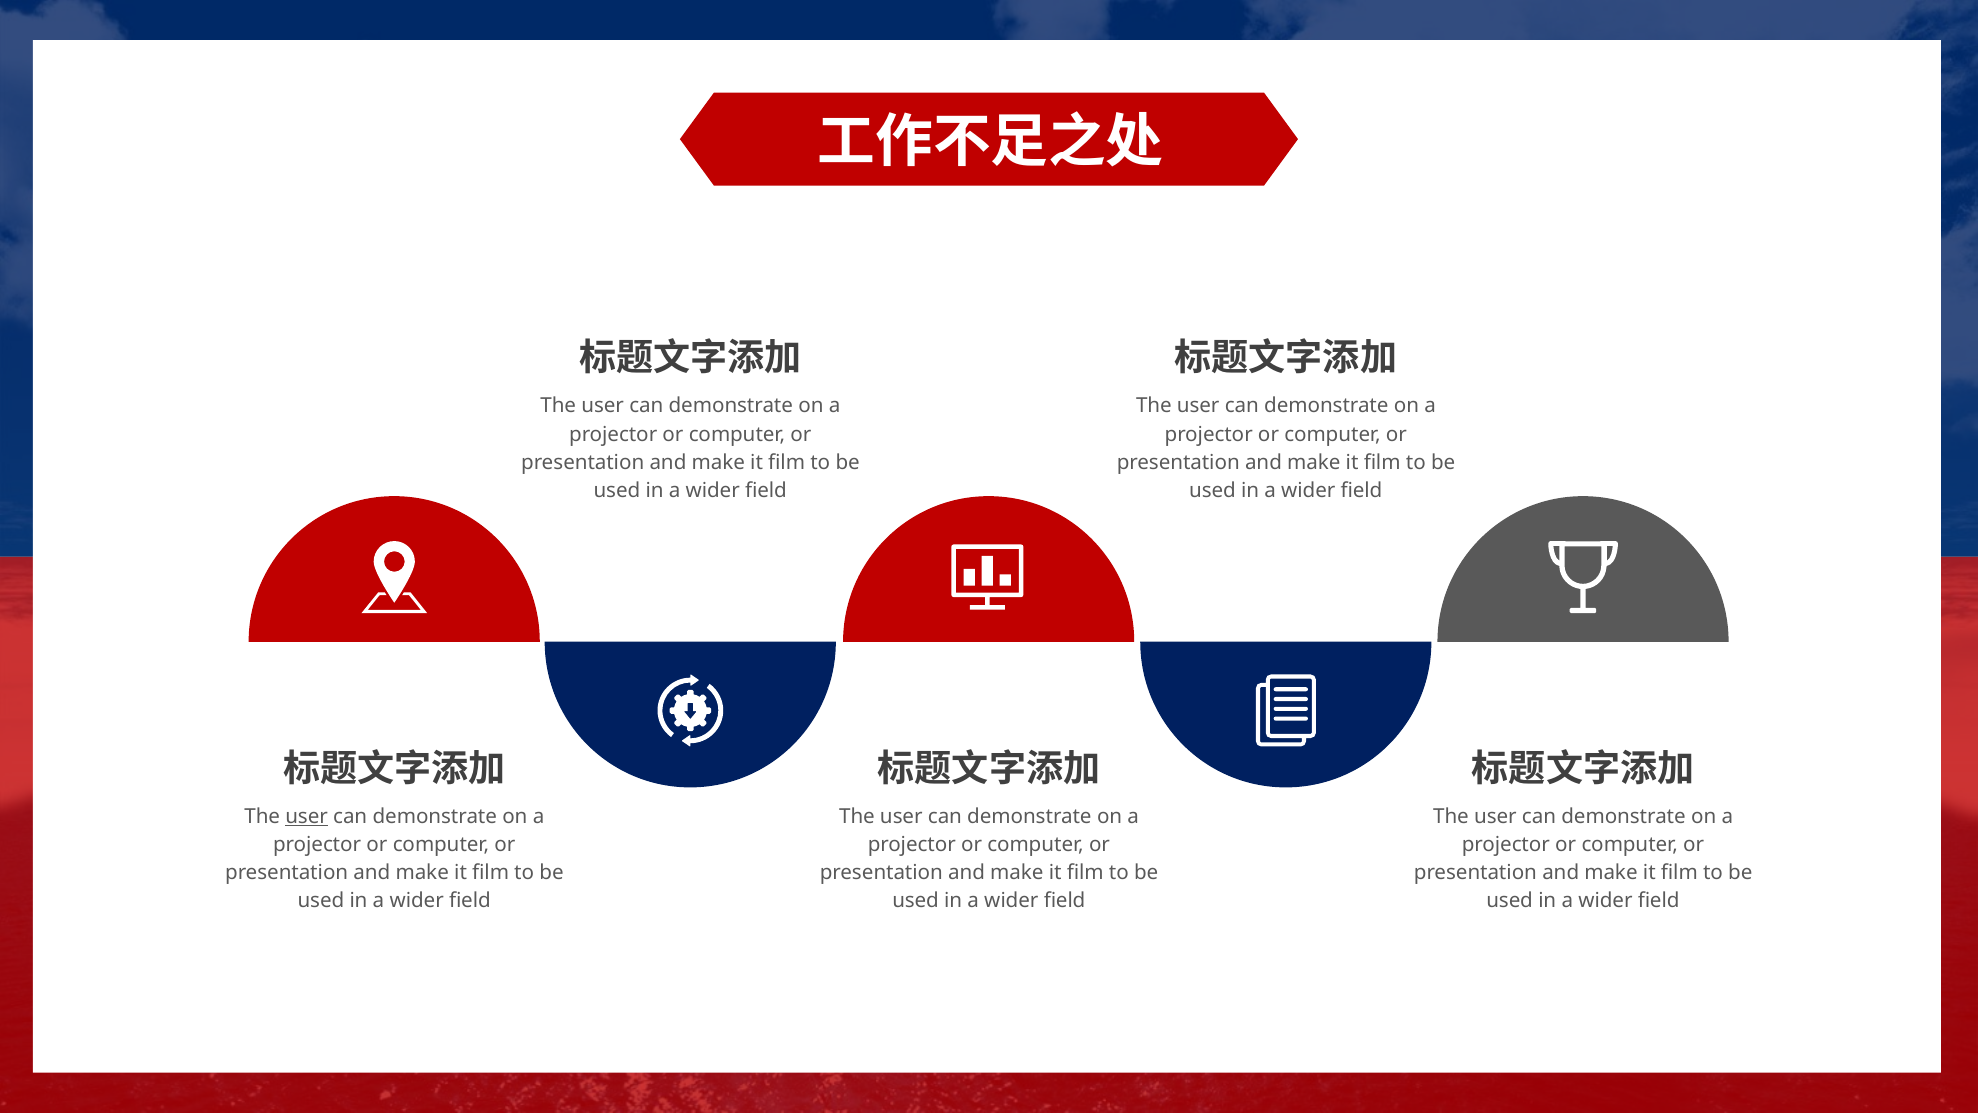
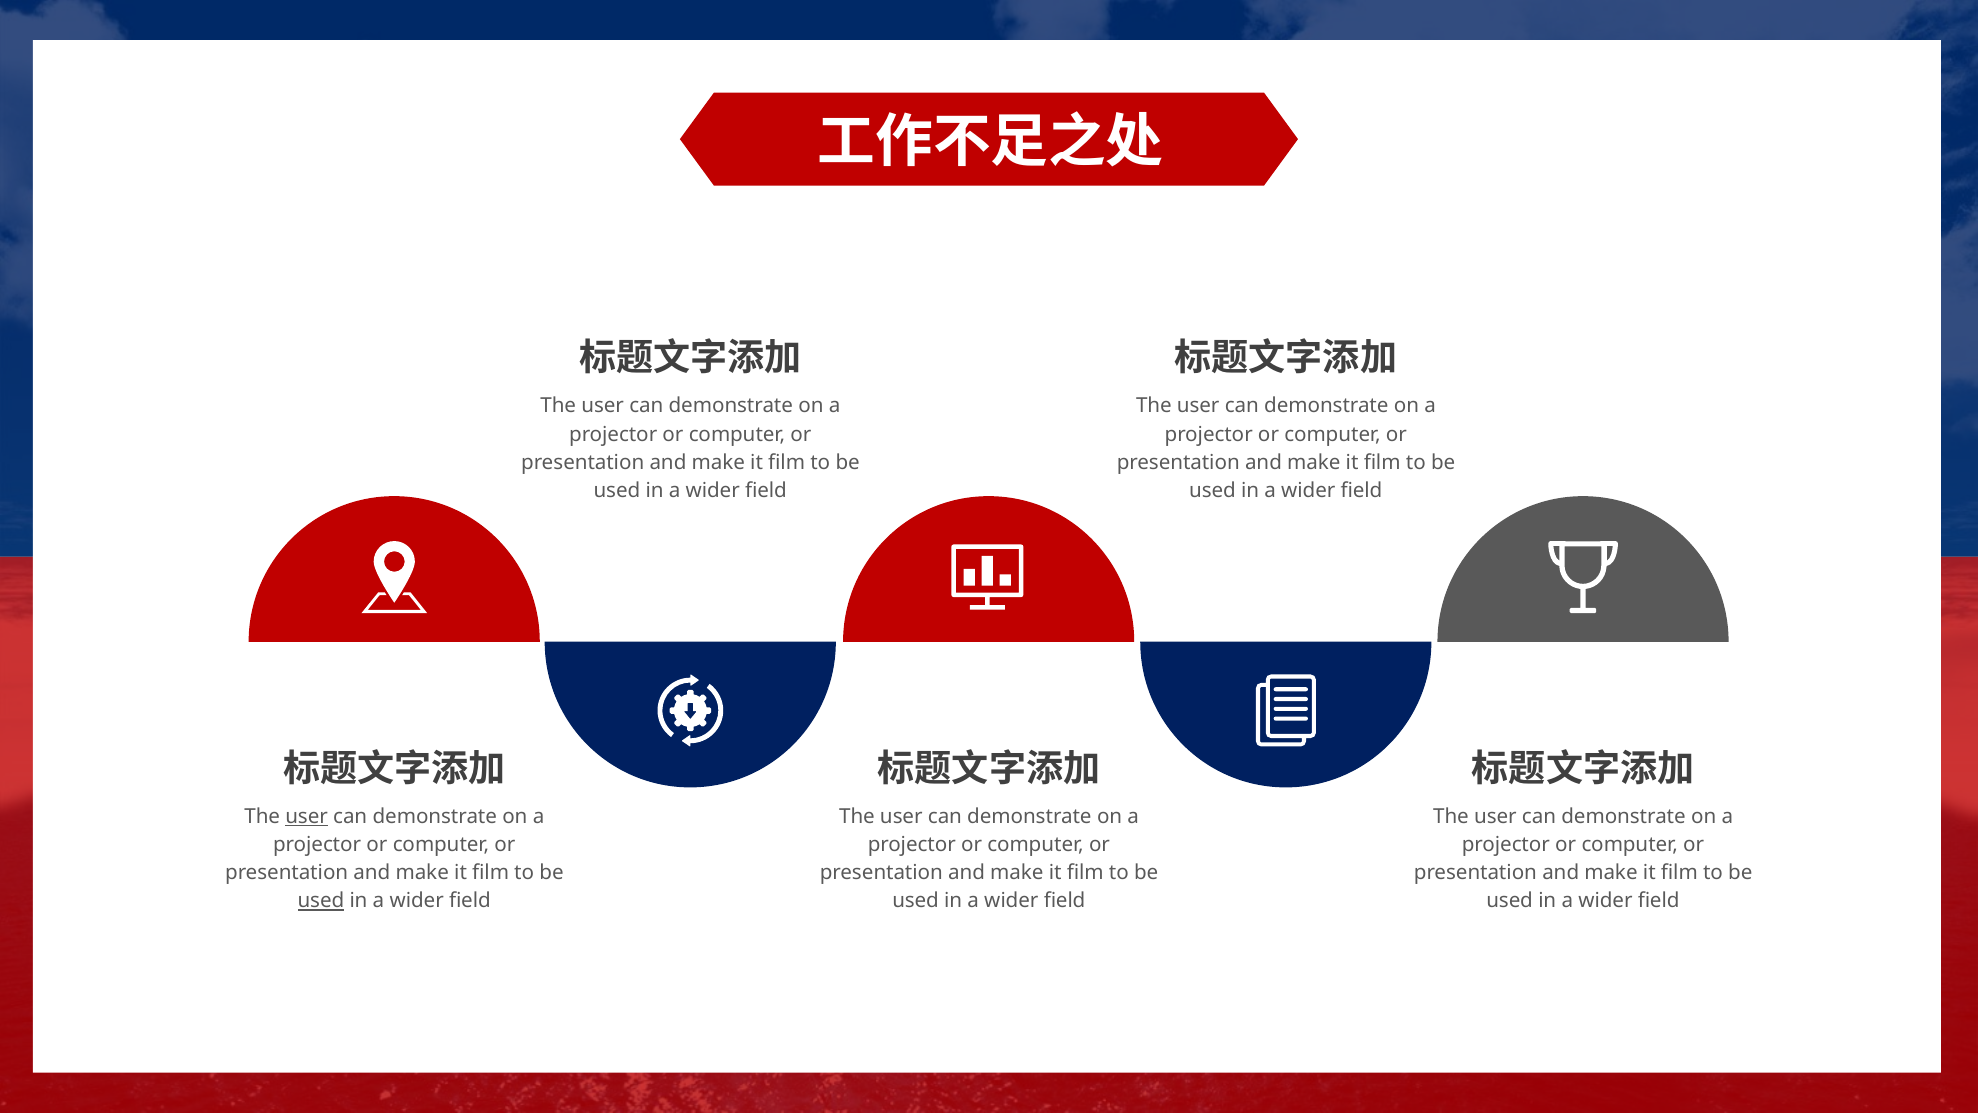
used underline: none -> present (321, 901)
